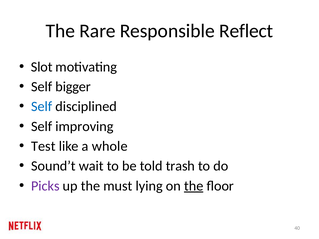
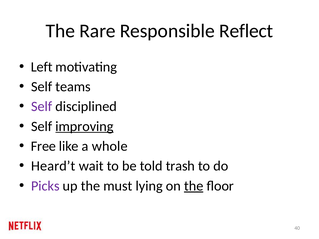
Slot: Slot -> Left (42, 67)
bigger: bigger -> teams (73, 87)
Self colour: blue -> purple (42, 107)
improving underline: none -> present (84, 126)
Test: Test -> Free (43, 146)
Sound’t: Sound’t -> Heard’t (53, 166)
